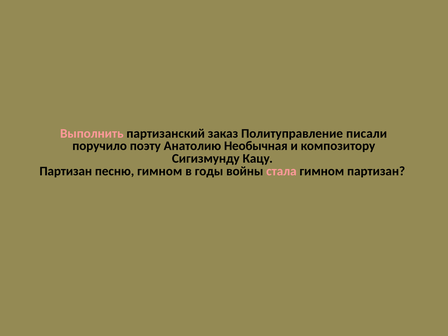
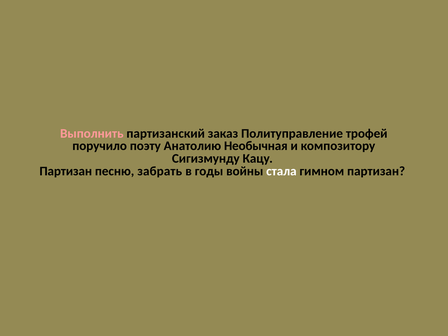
писали: писали -> трофей (367, 133)
песню гимном: гимном -> забрать (160, 171)
стала colour: pink -> white (281, 171)
